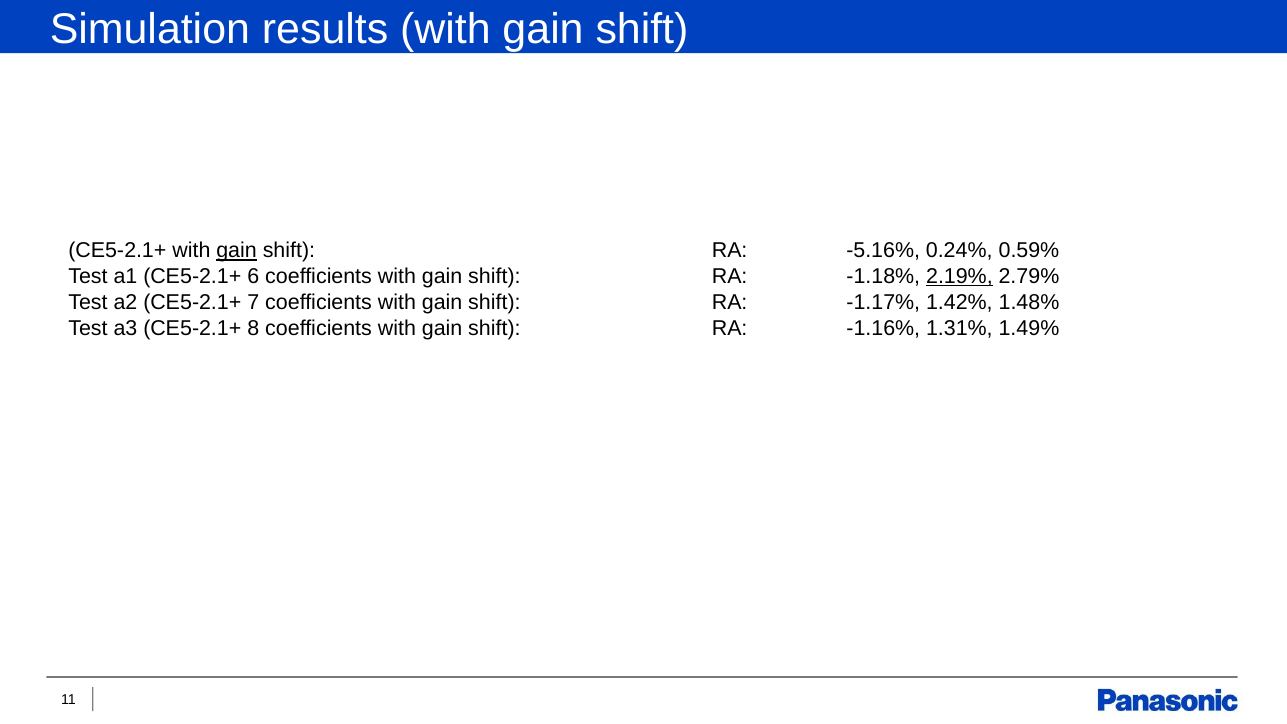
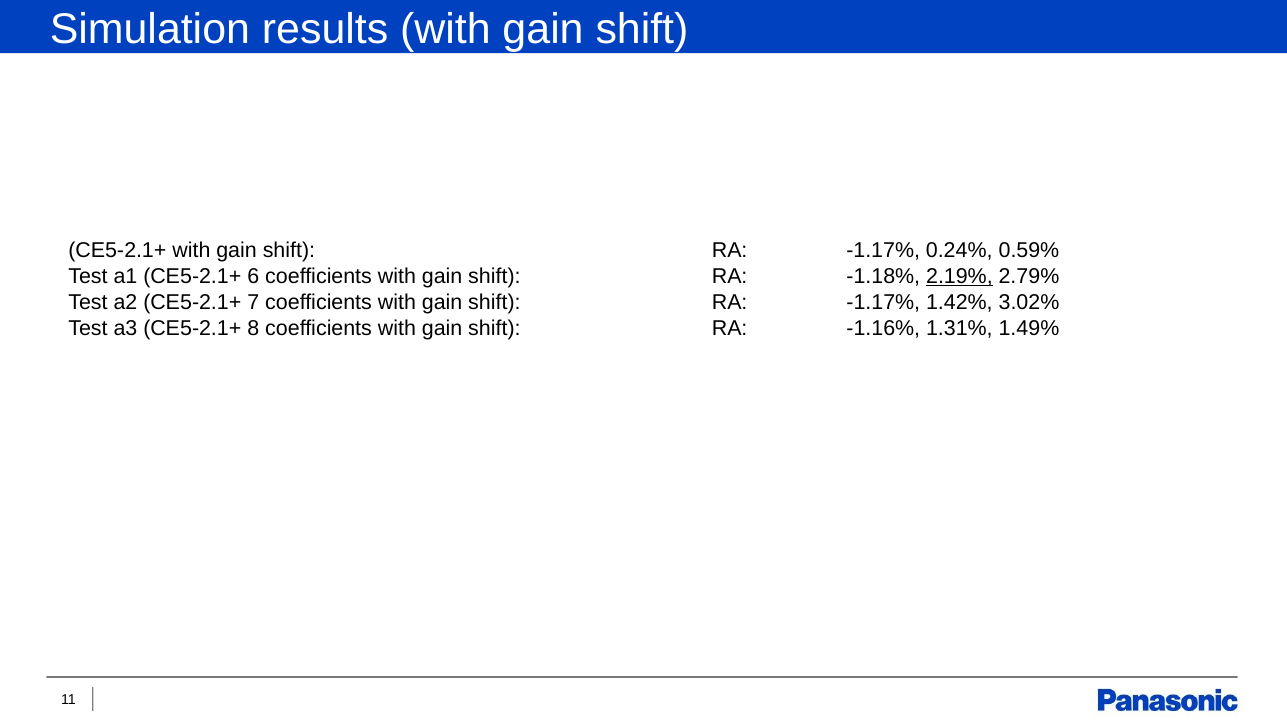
gain underline: present -> none (237, 251)
-5.16%: -5.16% -> -1.17% (883, 251)
1.48%: 1.48% -> 3.02% (1029, 302)
